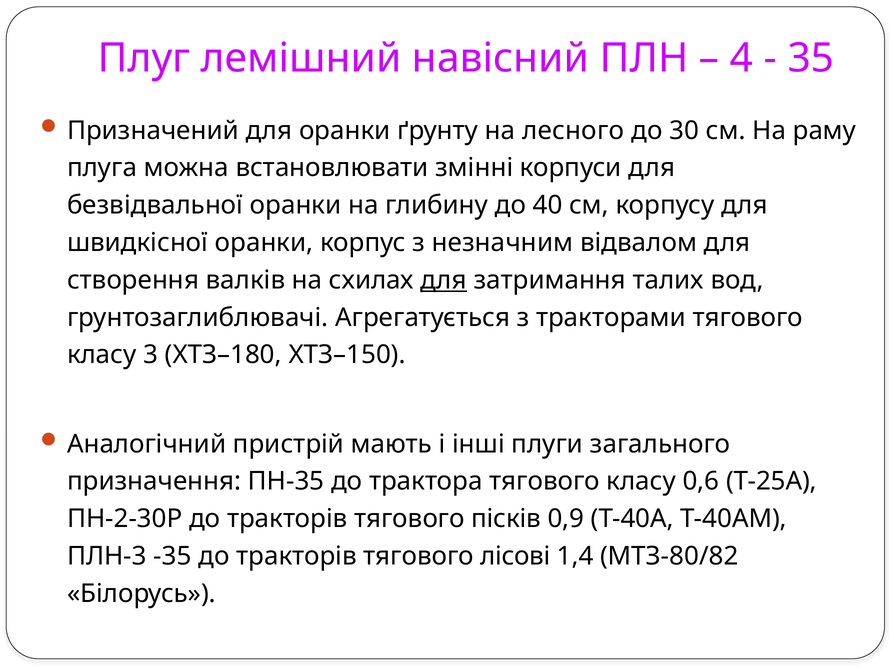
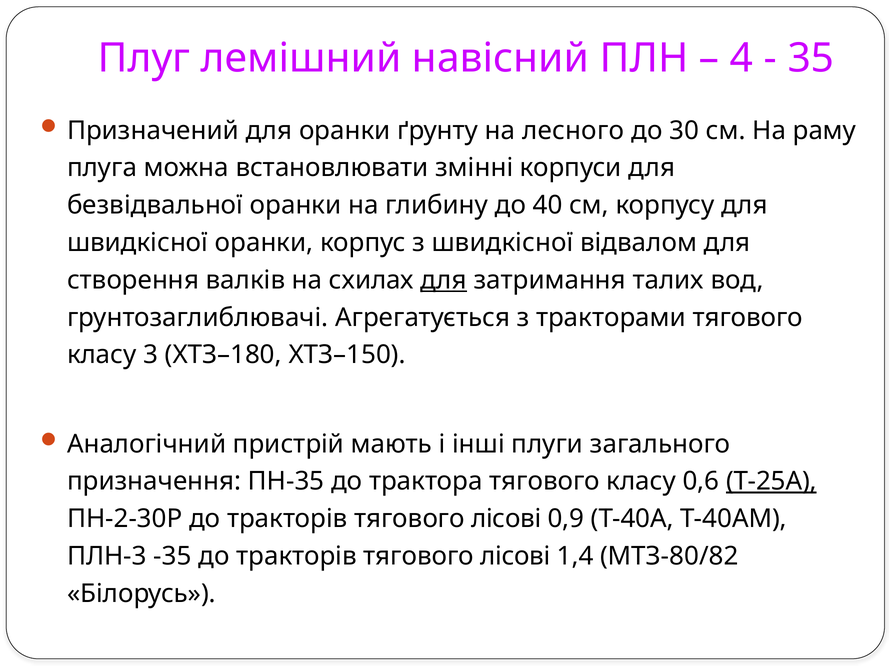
з незначним: незначним -> швидкісної (502, 243)
Т-25А underline: none -> present (771, 482)
пісків: пісків -> лісові (506, 519)
